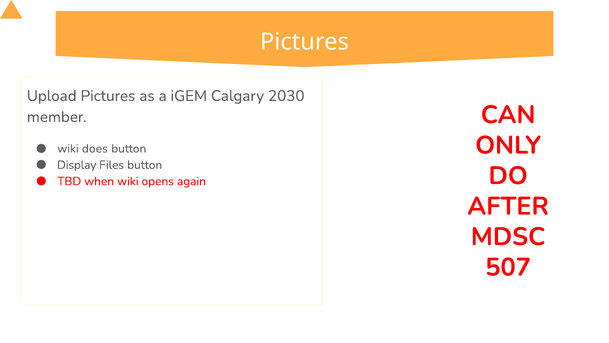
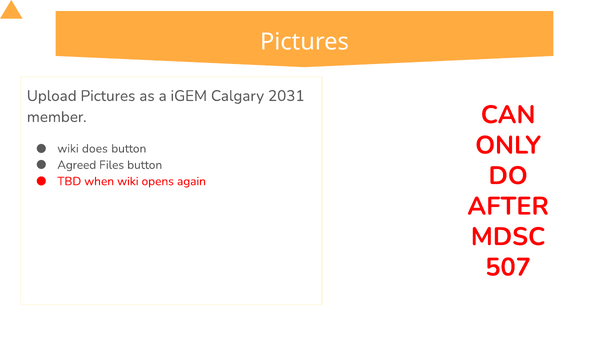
2030: 2030 -> 2031 (286, 96)
Display: Display -> Agreed (77, 165)
